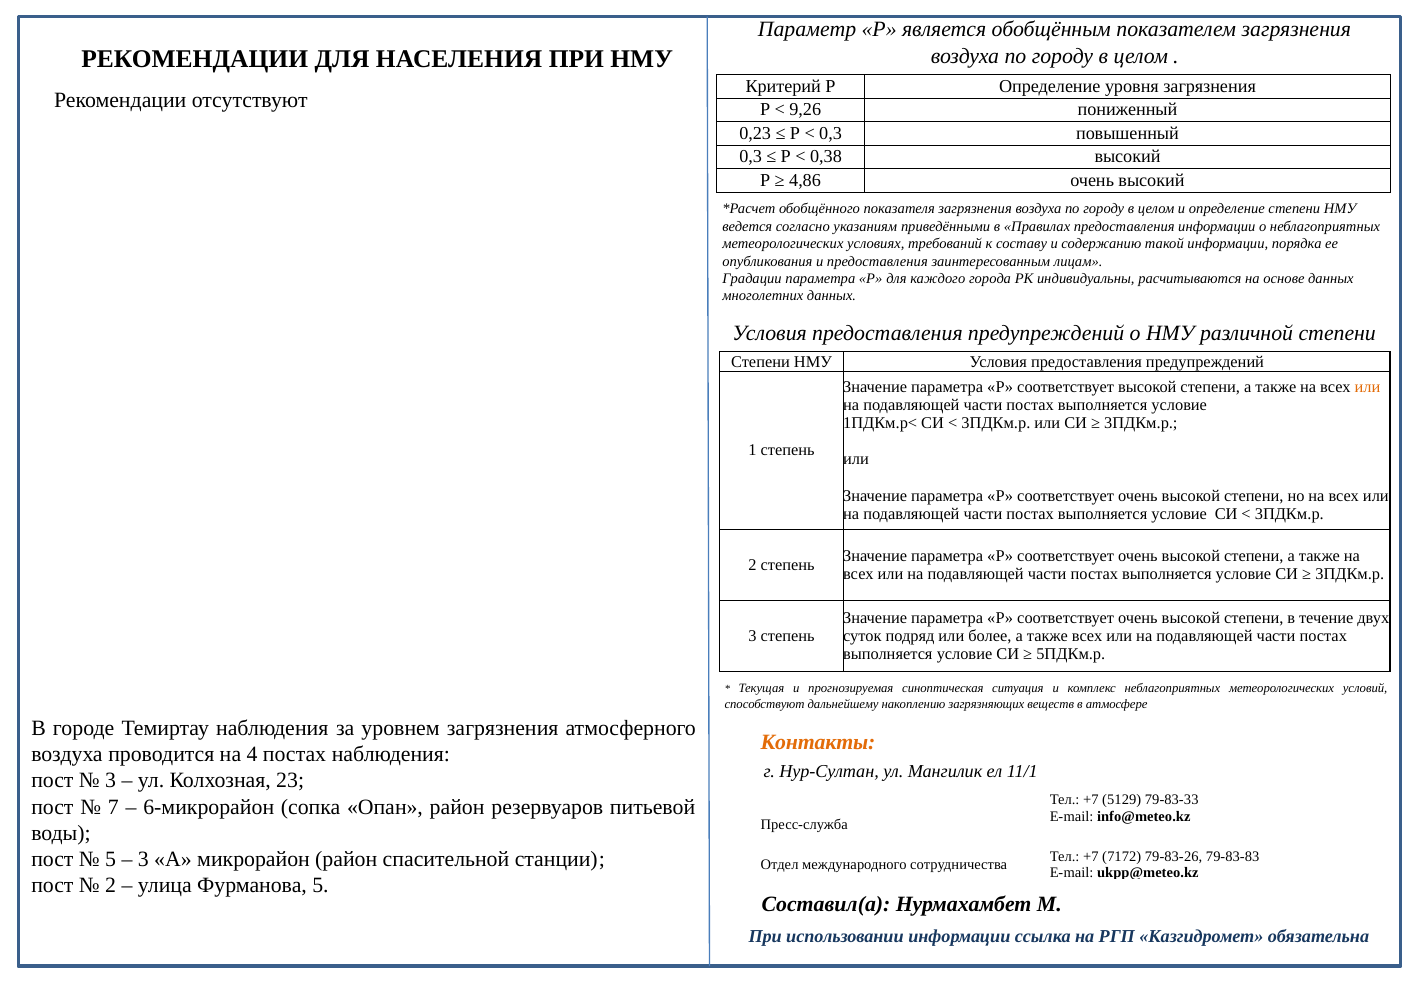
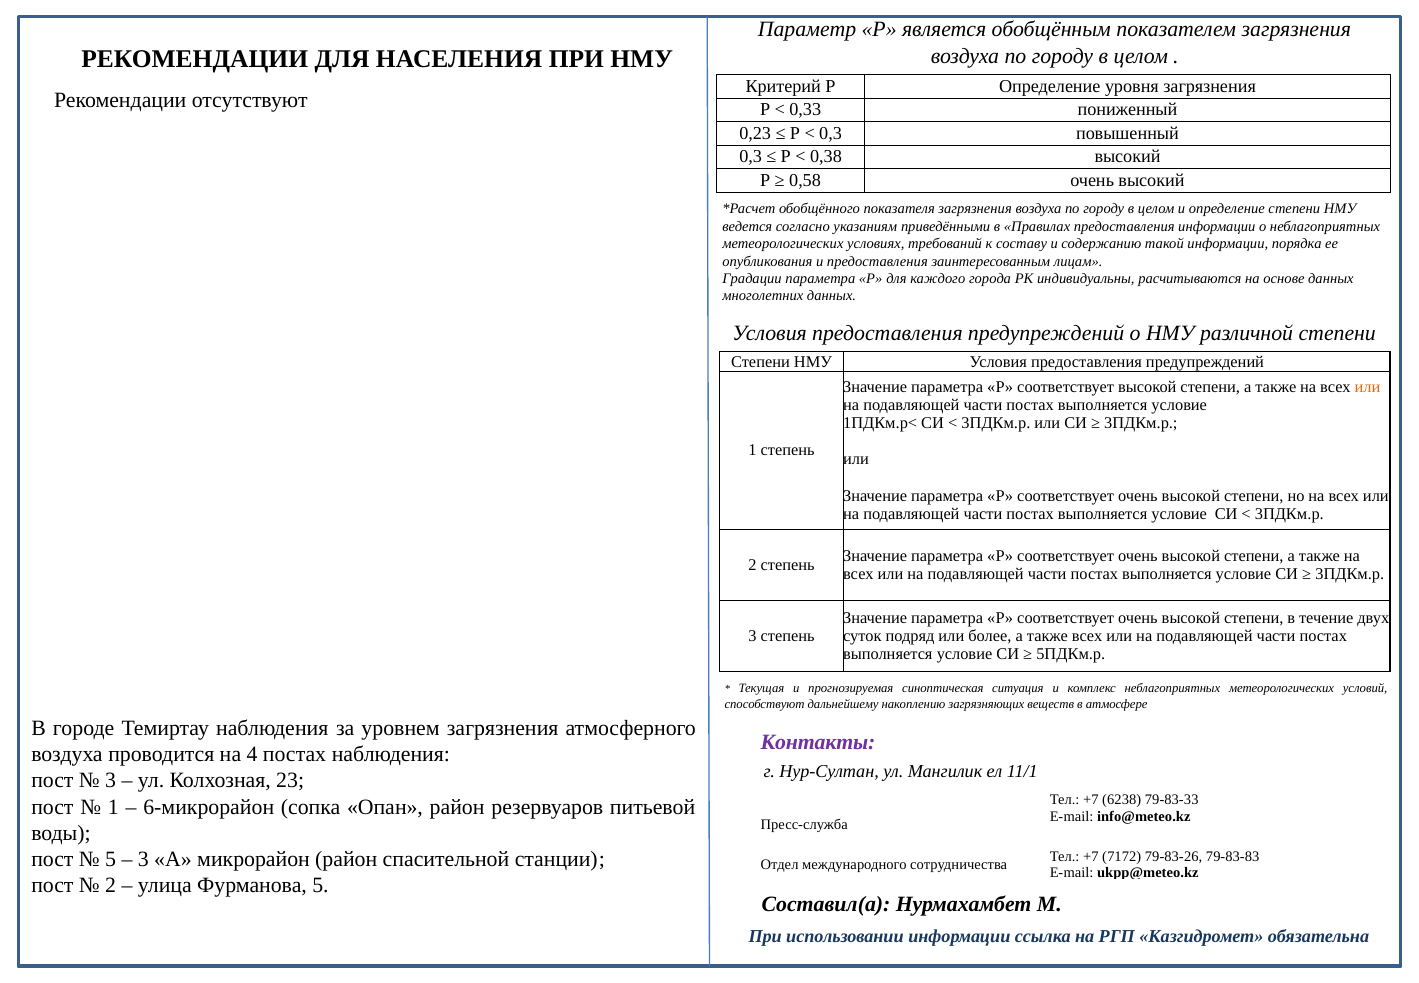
9,26: 9,26 -> 0,33 (805, 110)
4,86: 4,86 -> 0,58 (805, 180)
Контакты colour: orange -> purple (818, 742)
5129: 5129 -> 6238 (1122, 800)
7: 7 -> 1 (113, 806)
